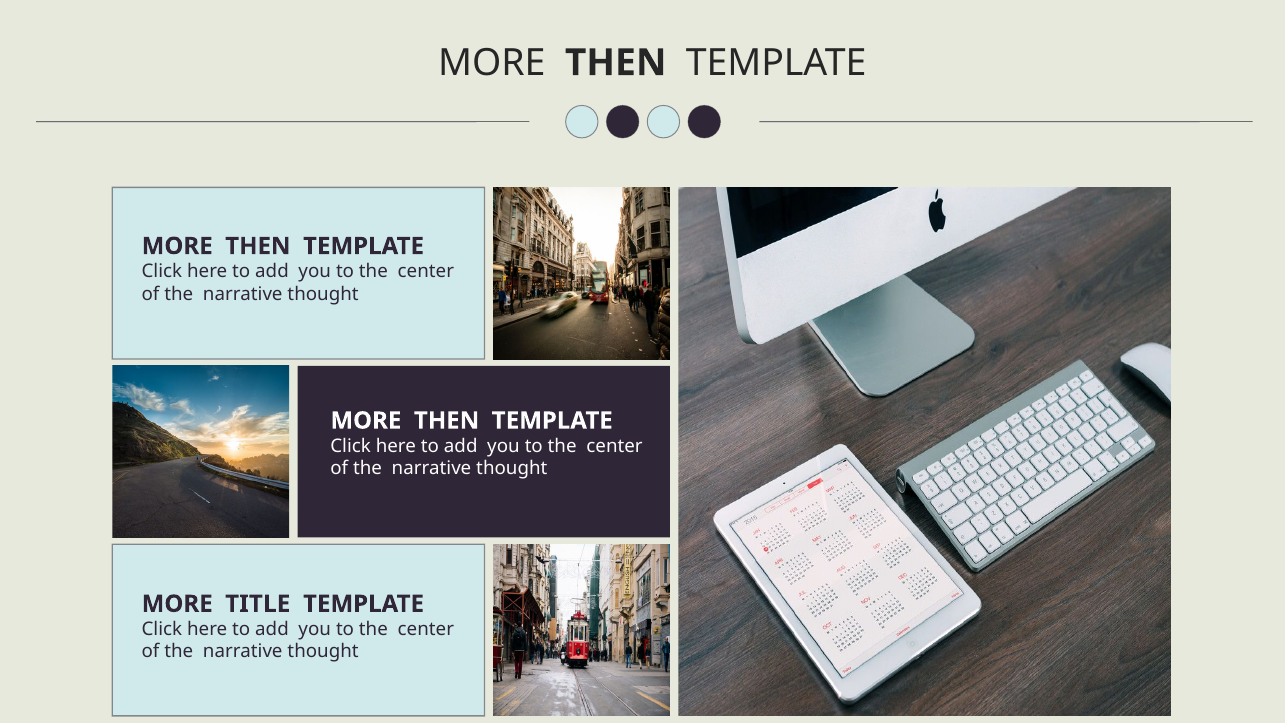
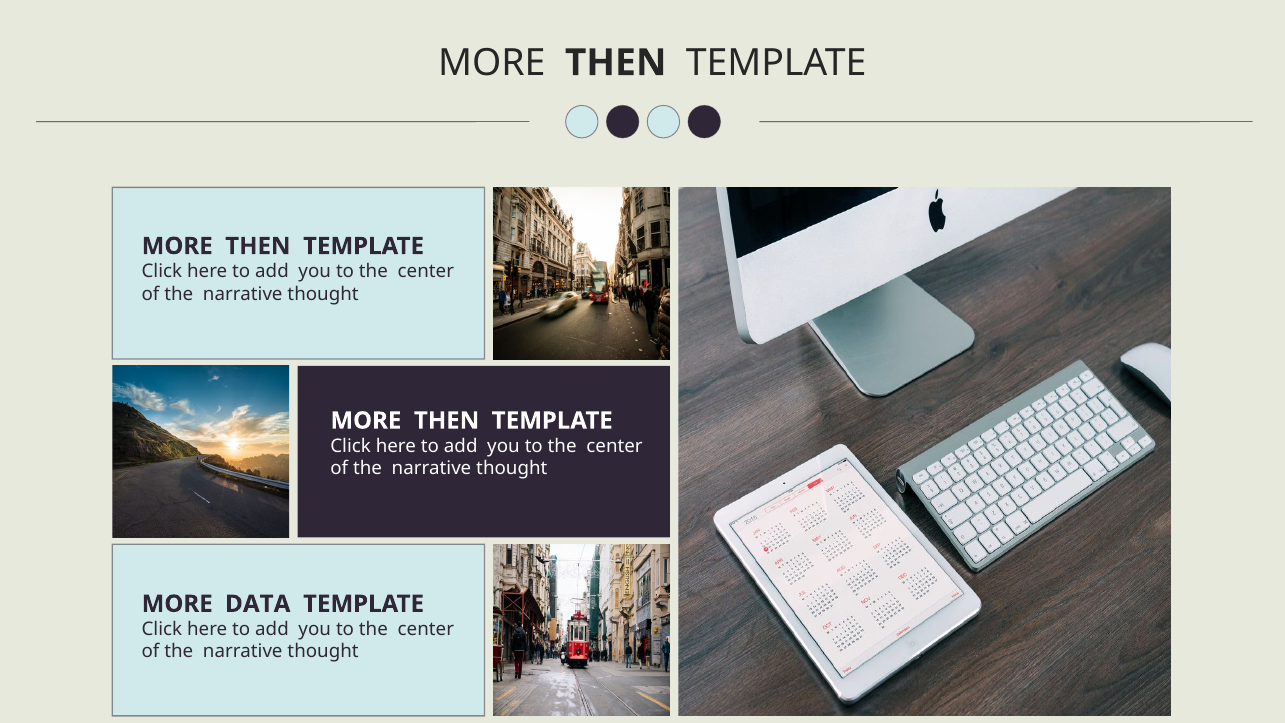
TITLE: TITLE -> DATA (258, 604)
